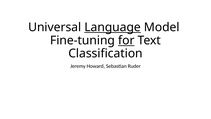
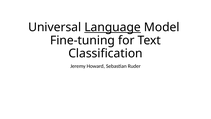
for underline: present -> none (126, 40)
